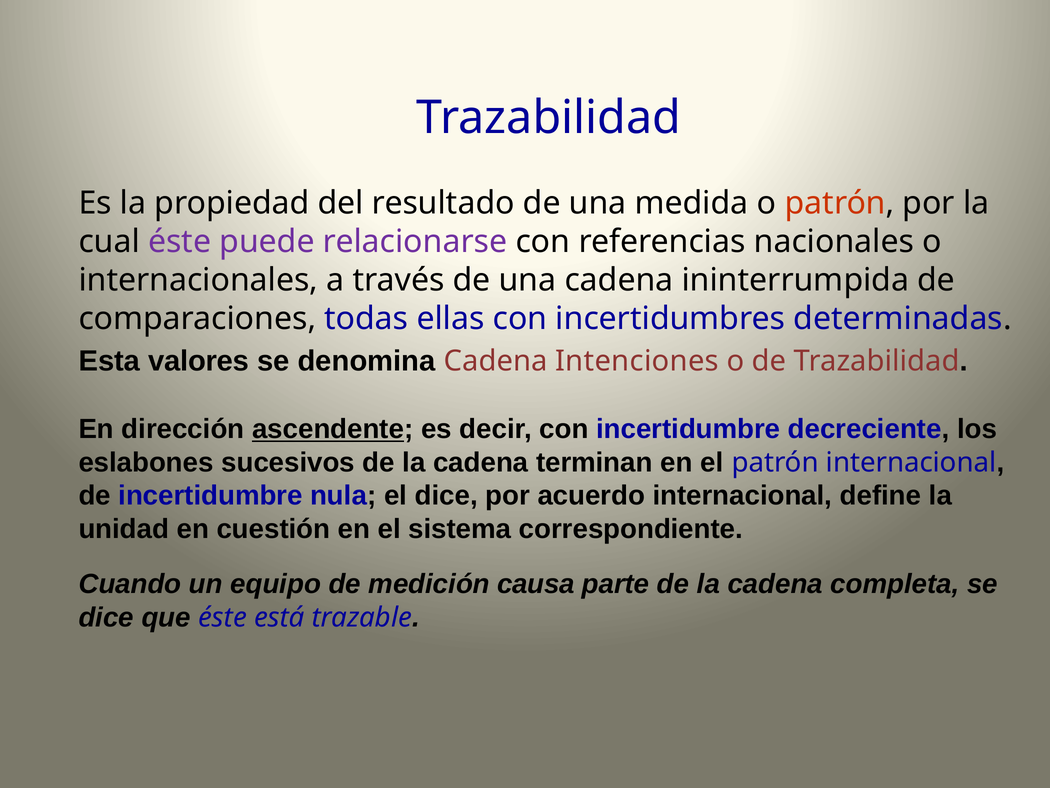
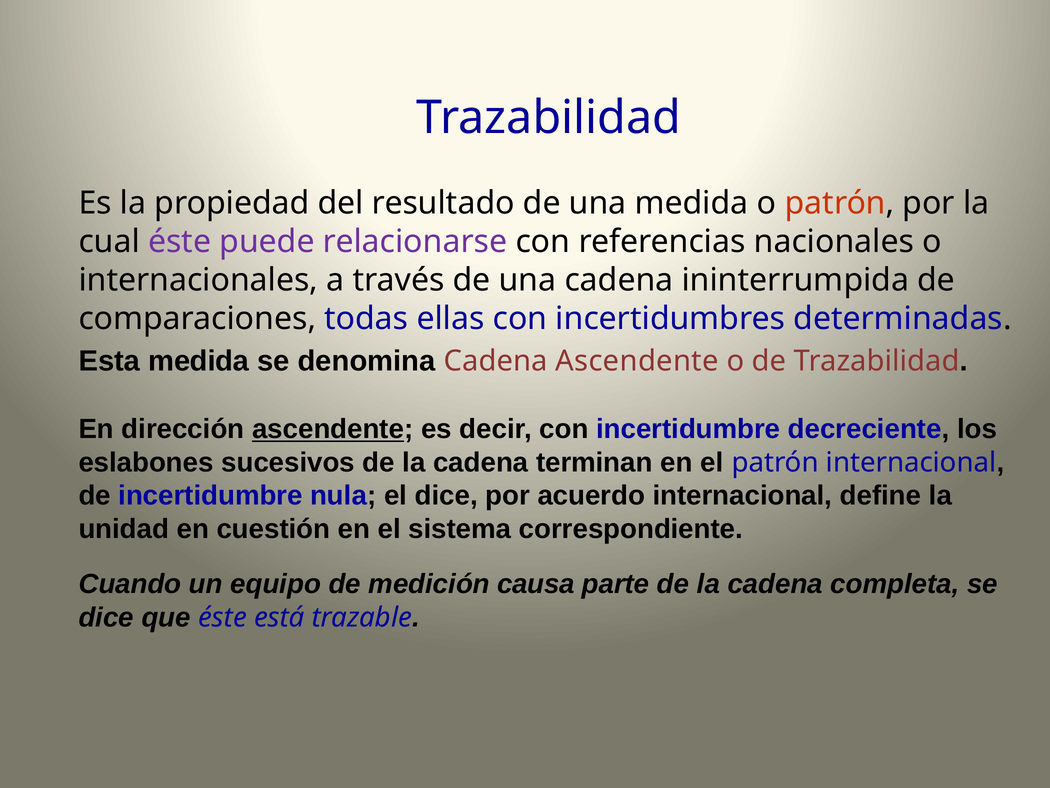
Esta valores: valores -> medida (199, 361)
Cadena Intenciones: Intenciones -> Ascendente (637, 361)
